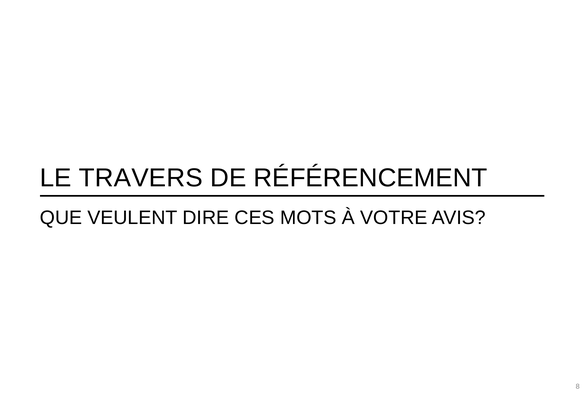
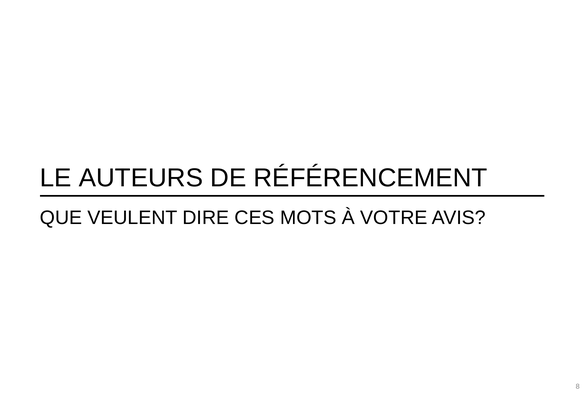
TRAVERS: TRAVERS -> AUTEURS (141, 178)
